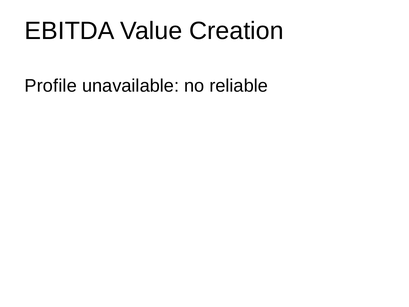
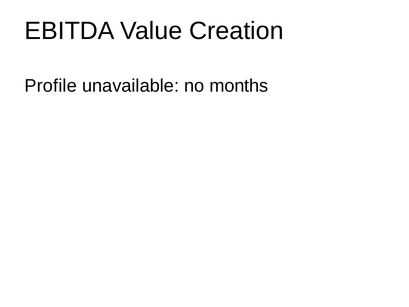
reliable: reliable -> months (239, 86)
